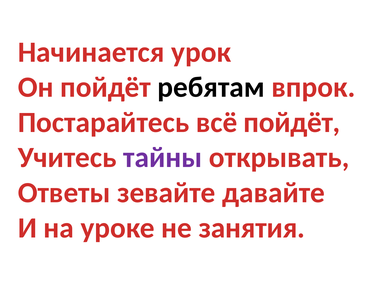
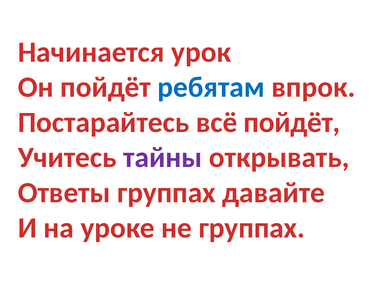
ребятам colour: black -> blue (211, 87)
Ответы зевайте: зевайте -> группах (166, 193)
не занятия: занятия -> группах (252, 228)
